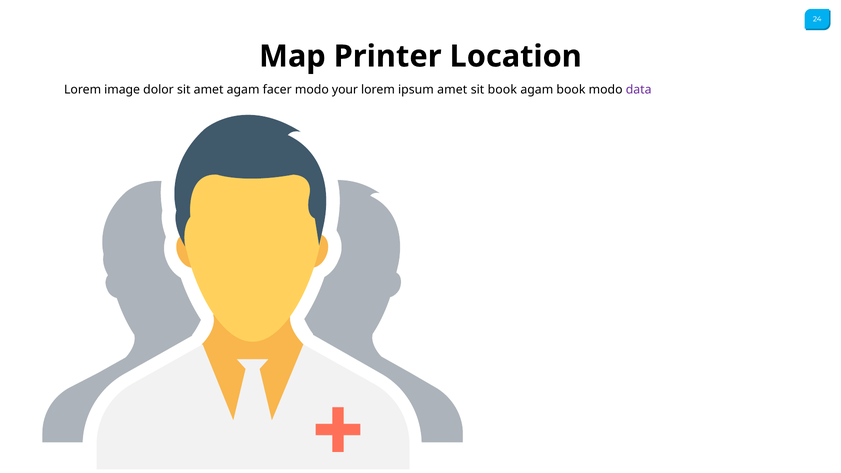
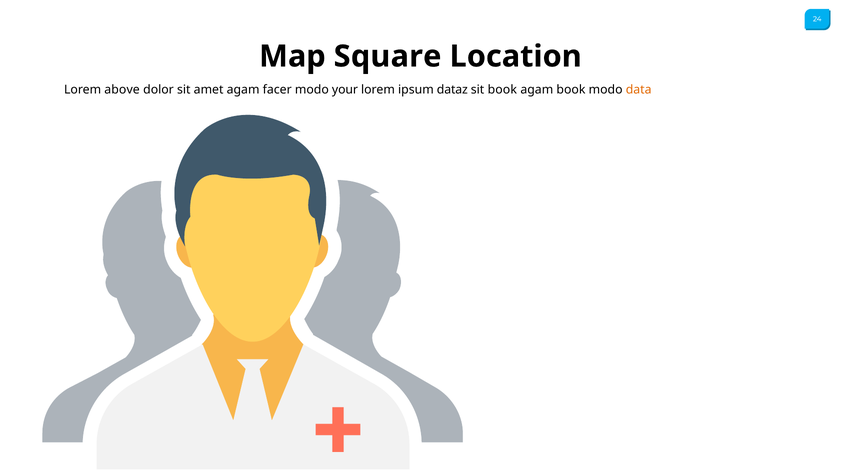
Printer: Printer -> Square (388, 56)
image: image -> above (122, 90)
ipsum amet: amet -> dataz (452, 90)
data colour: purple -> orange (639, 90)
